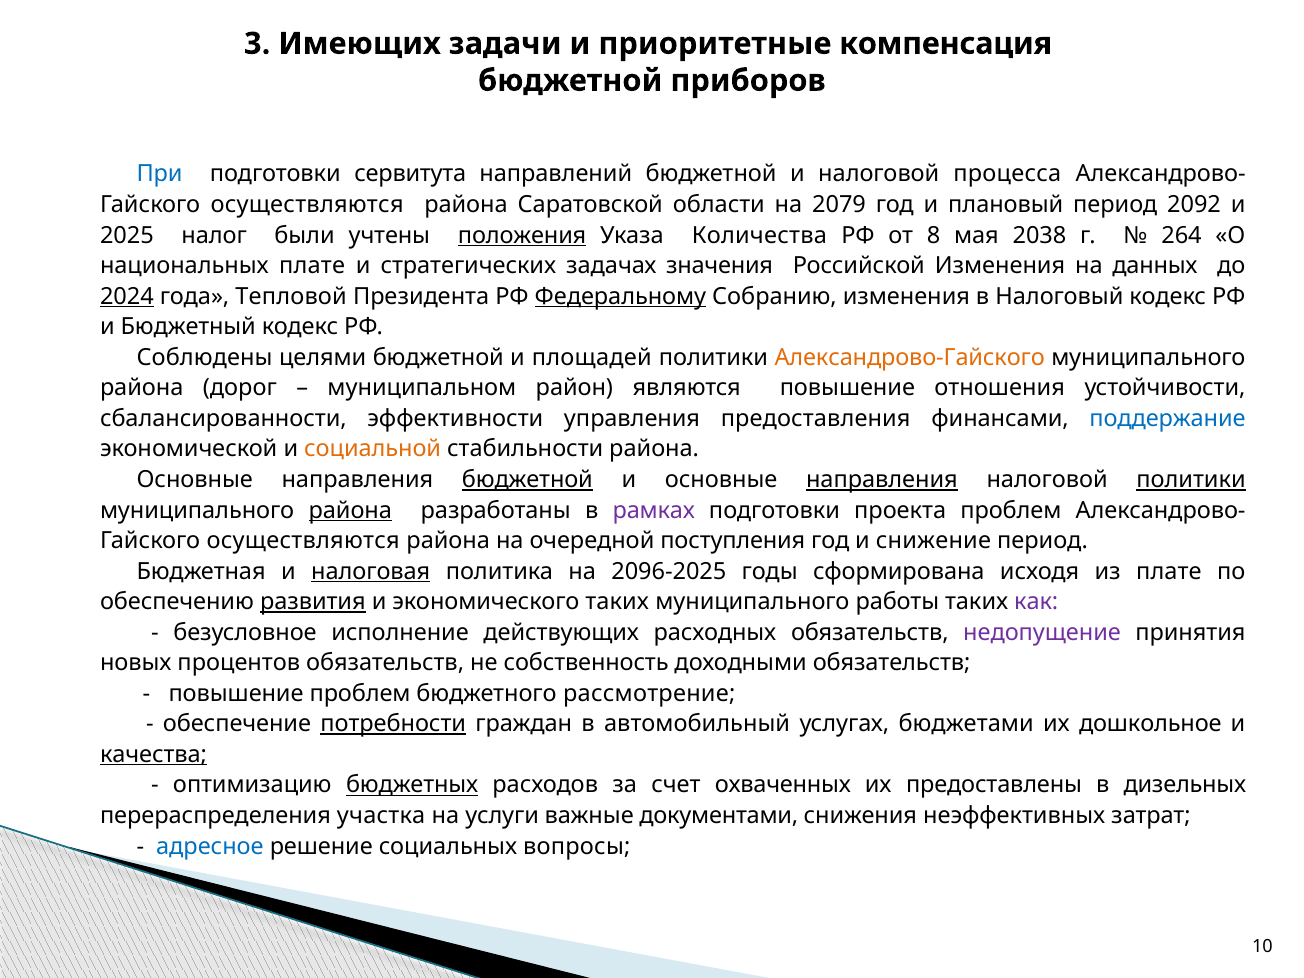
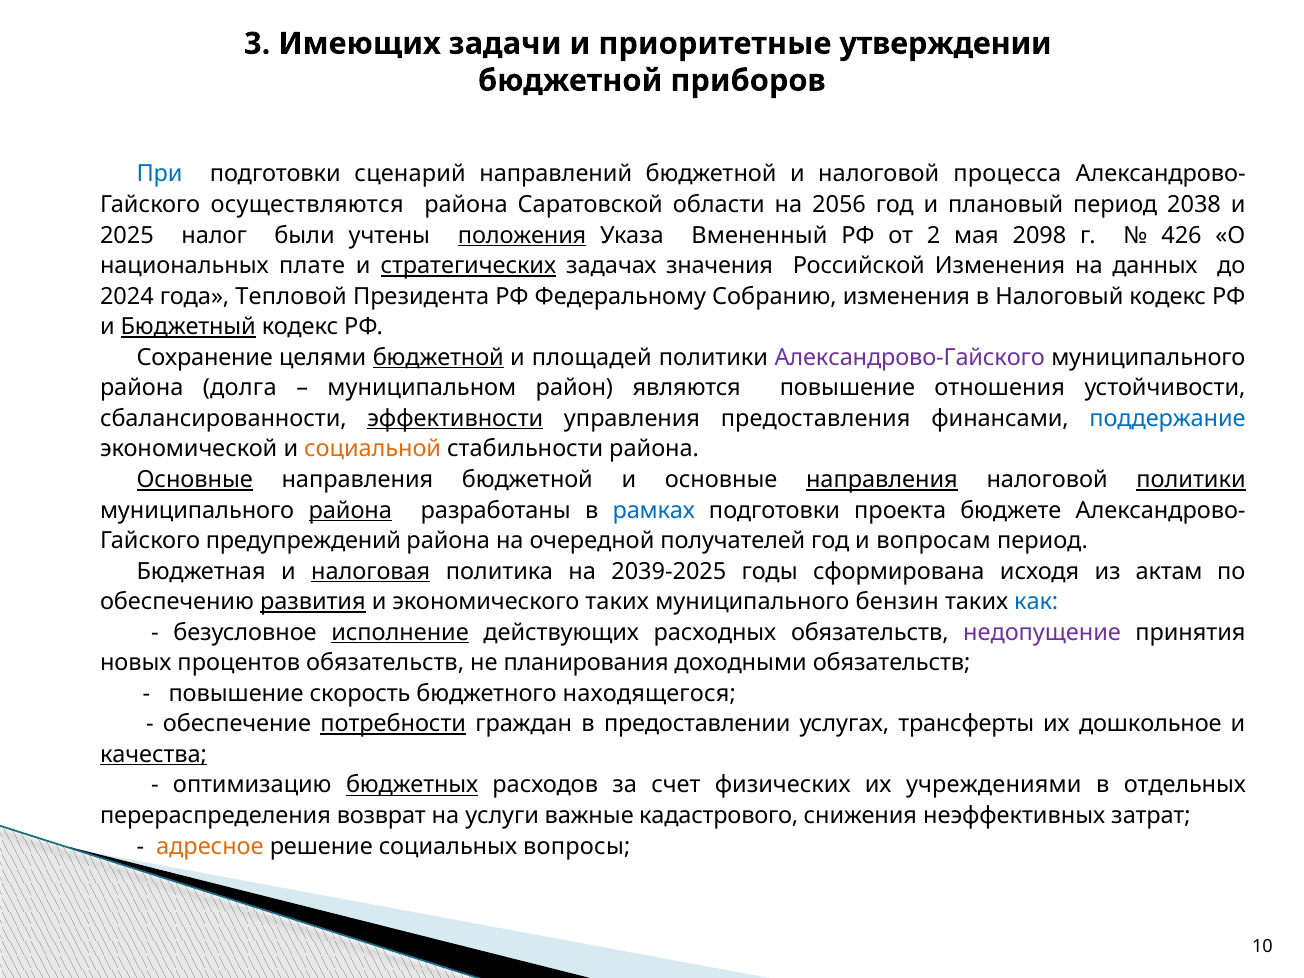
компенсация: компенсация -> утверждении (946, 44)
сервитута: сервитута -> сценарий (410, 174)
2079: 2079 -> 2056 (839, 205)
2092: 2092 -> 2038 (1194, 205)
Количества: Количества -> Вмененный (759, 235)
8: 8 -> 2 (934, 235)
2038: 2038 -> 2098 (1039, 235)
264: 264 -> 426 (1181, 235)
стратегических underline: none -> present (468, 266)
2024 underline: present -> none (127, 296)
Федеральному underline: present -> none (620, 296)
Бюджетный underline: none -> present (188, 327)
Соблюдены: Соблюдены -> Сохранение (205, 357)
бюджетной underline: none -> present (438, 357)
Александрово-Гайского colour: orange -> purple (910, 357)
дорог: дорог -> долга (240, 388)
эффективности underline: none -> present (455, 419)
Основные underline: none -> present (195, 480)
бюджетной underline: present -> none (527, 480)
рамках colour: purple -> blue (654, 510)
проекта проблем: проблем -> бюджете (1011, 510)
осуществляются: осуществляются -> предупреждений (303, 541)
поступления: поступления -> получателей (733, 541)
снижение: снижение -> вопросам (933, 541)
2096-2025: 2096-2025 -> 2039-2025 (669, 571)
из плате: плате -> актам (1169, 571)
работы: работы -> бензин (897, 602)
как colour: purple -> blue (1036, 602)
исполнение underline: none -> present (400, 632)
собственность: собственность -> планирования (586, 663)
повышение проблем: проблем -> скорость (360, 694)
рассмотрение: рассмотрение -> находящегося (649, 694)
автомобильный: автомобильный -> предоставлении (697, 724)
бюджетами: бюджетами -> трансферты (966, 724)
охваченных: охваченных -> физических (783, 785)
предоставлены: предоставлены -> учреждениями (994, 785)
дизельных: дизельных -> отдельных (1185, 785)
участка: участка -> возврат (381, 816)
документами: документами -> кадастрового (719, 816)
адресное colour: blue -> orange (210, 846)
